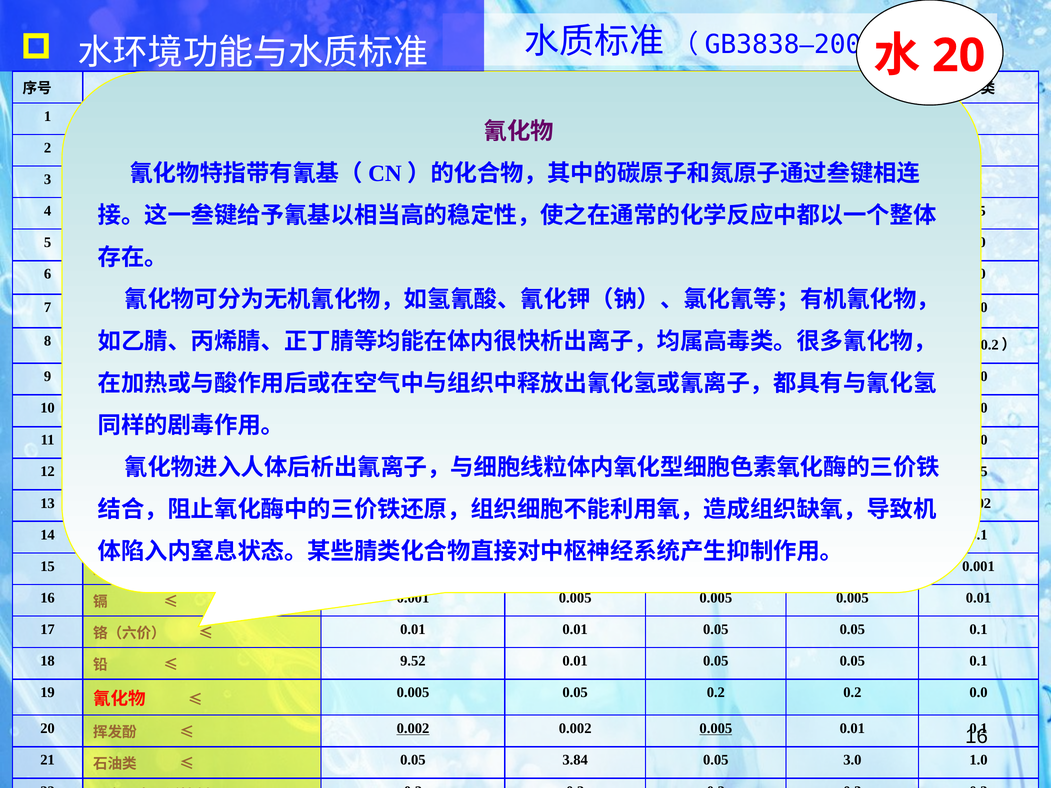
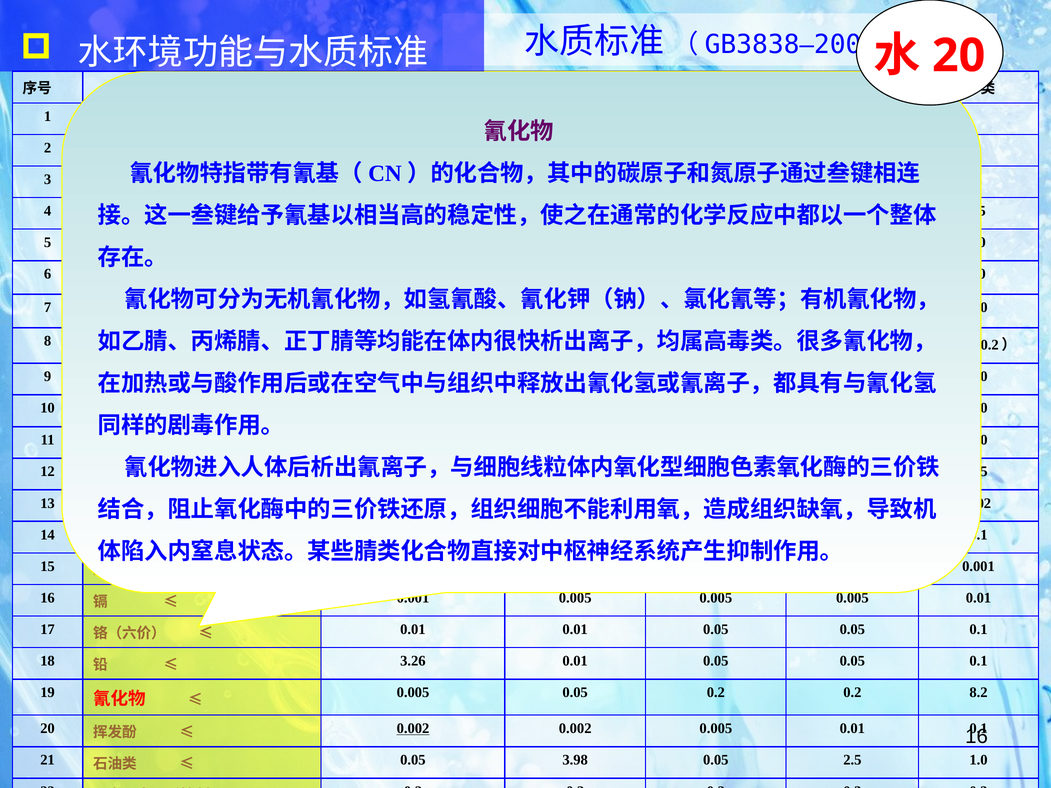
9.52: 9.52 -> 3.26 (413, 661)
0.0: 0.0 -> 8.2 (979, 693)
0.005 underline: present -> none (716, 729)
3.84: 3.84 -> 3.98 (575, 760)
3.0: 3.0 -> 2.5 (852, 760)
